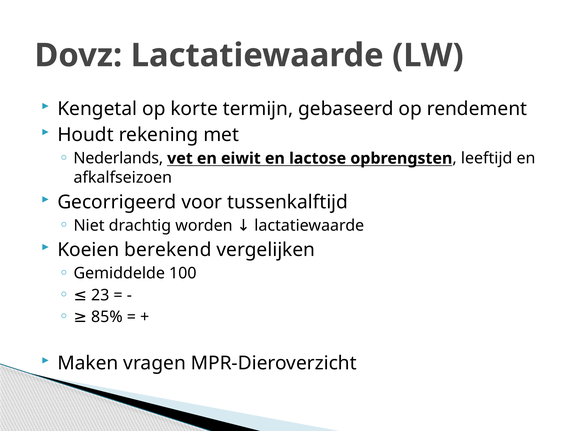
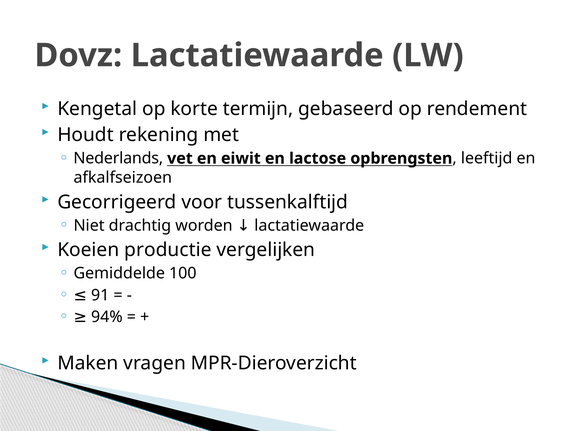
berekend: berekend -> productie (168, 250)
23: 23 -> 91 (100, 295)
85%: 85% -> 94% (107, 317)
